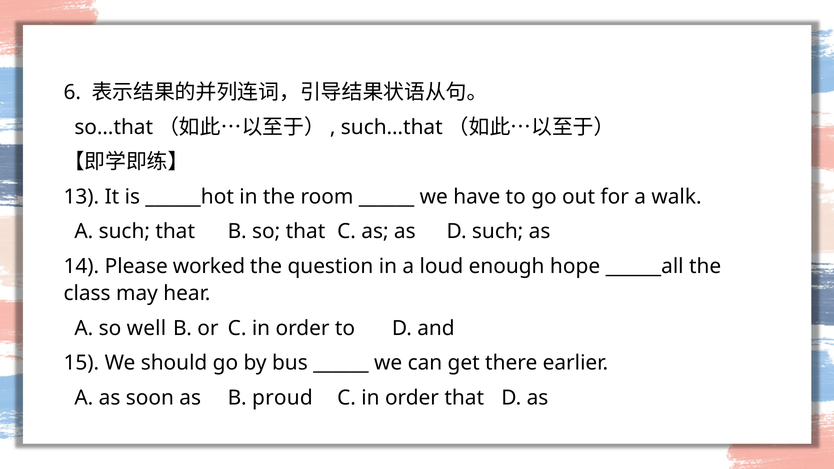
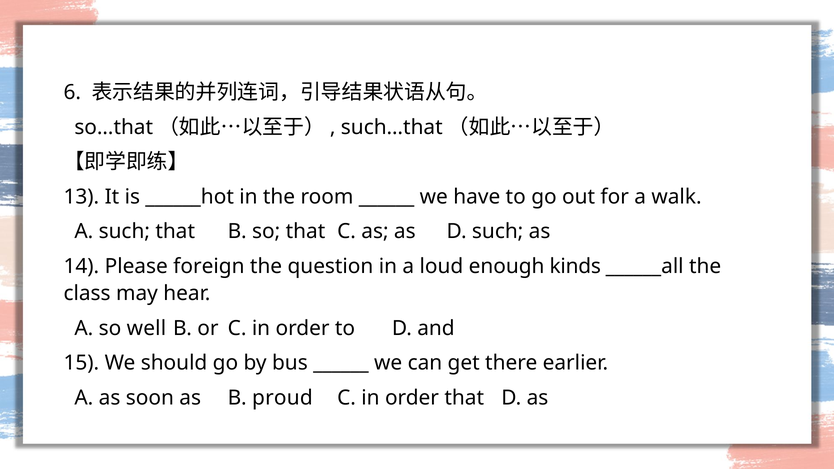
worked: worked -> foreign (209, 266)
hope: hope -> kinds (575, 266)
